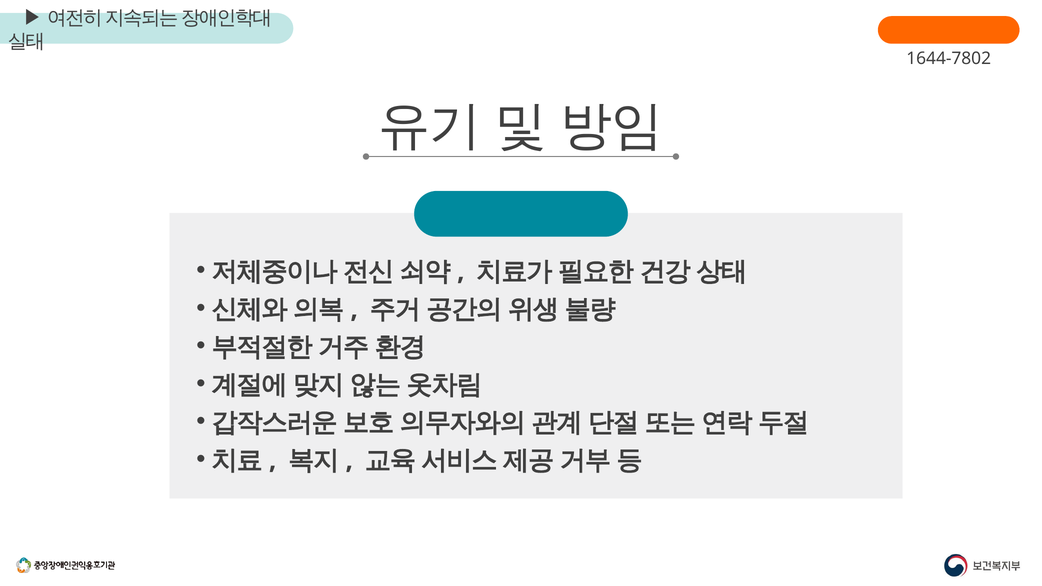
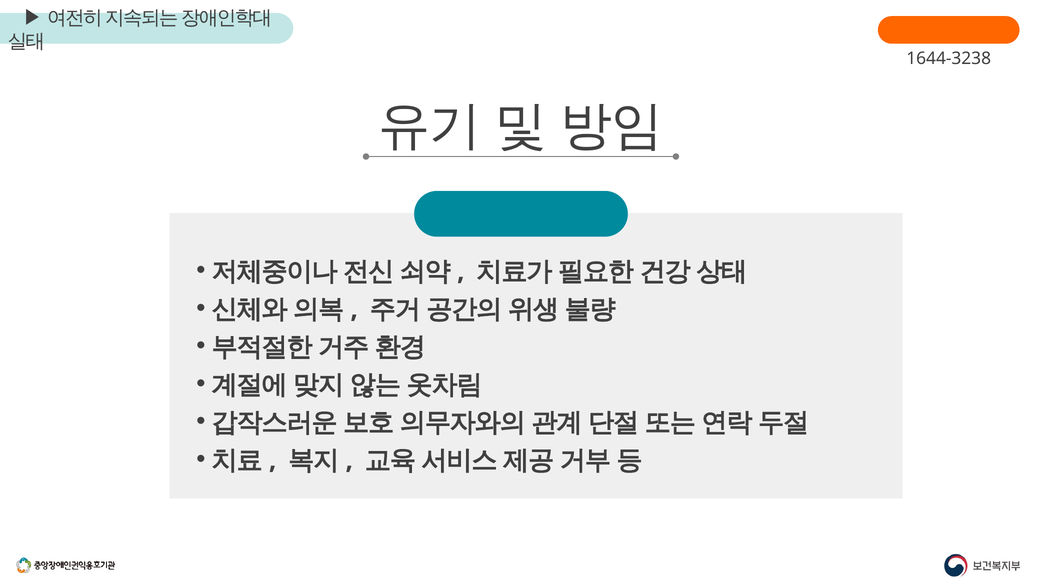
1644-7802: 1644-7802 -> 1644-3238 (949, 58)
